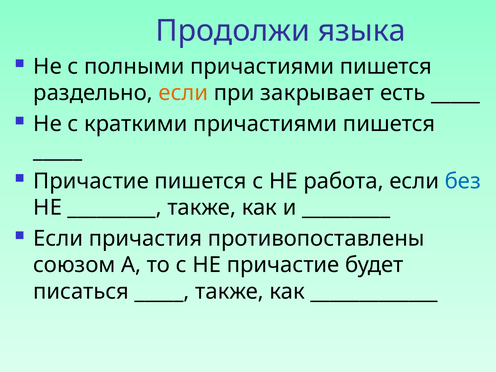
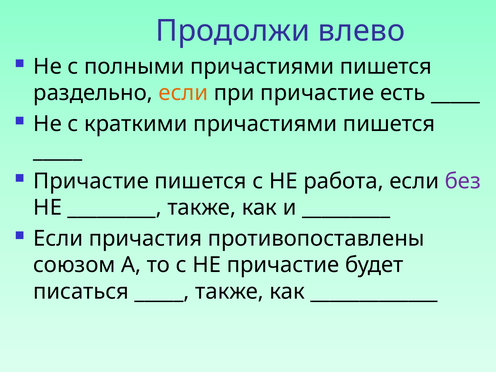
языка: языка -> влево (362, 31)
при закрывает: закрывает -> причастие (317, 93)
без colour: blue -> purple (463, 181)
